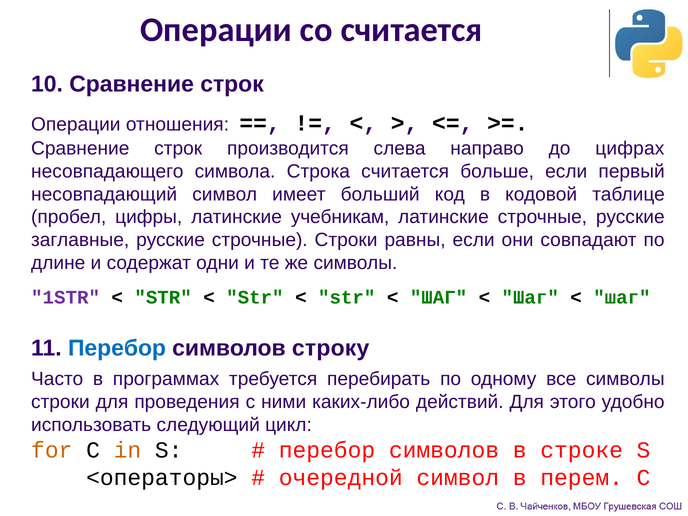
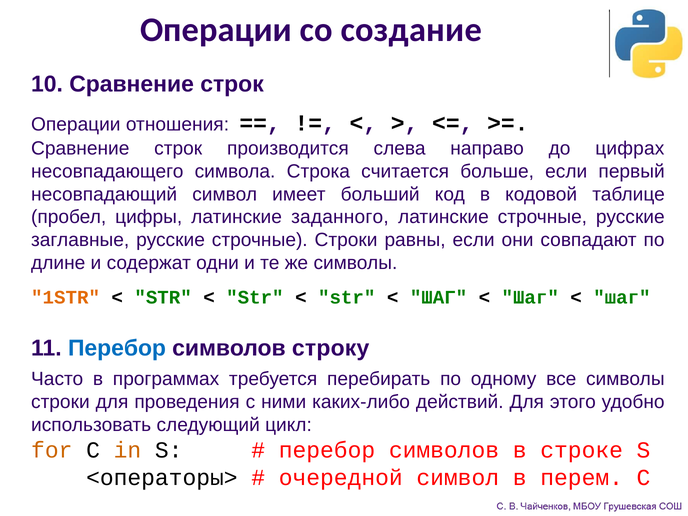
со считается: считается -> создание (411, 30)
учебникам: учебникам -> заданного (340, 217)
1STR colour: purple -> orange (66, 297)
